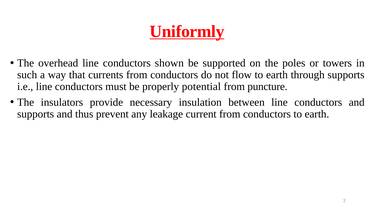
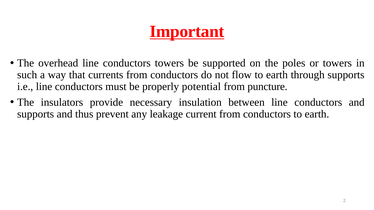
Uniformly: Uniformly -> Important (187, 31)
conductors shown: shown -> towers (169, 63)
